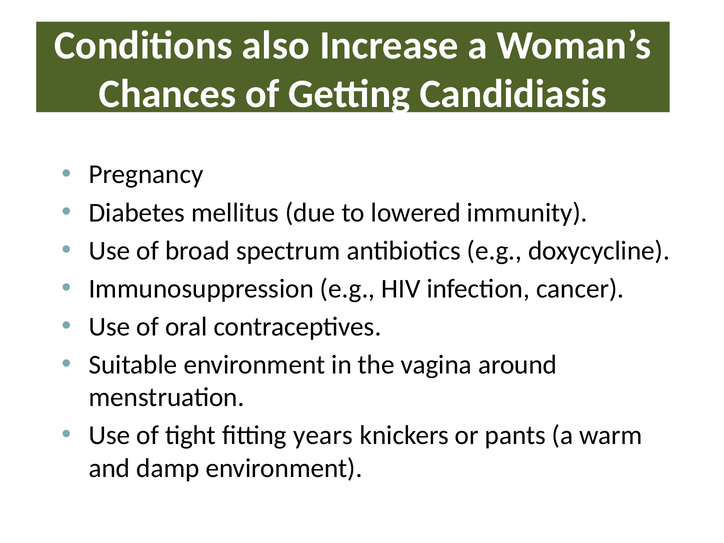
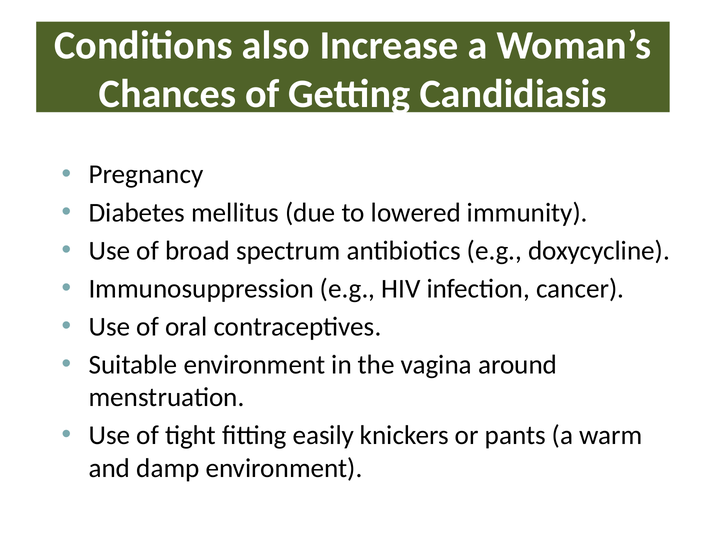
years: years -> easily (323, 435)
